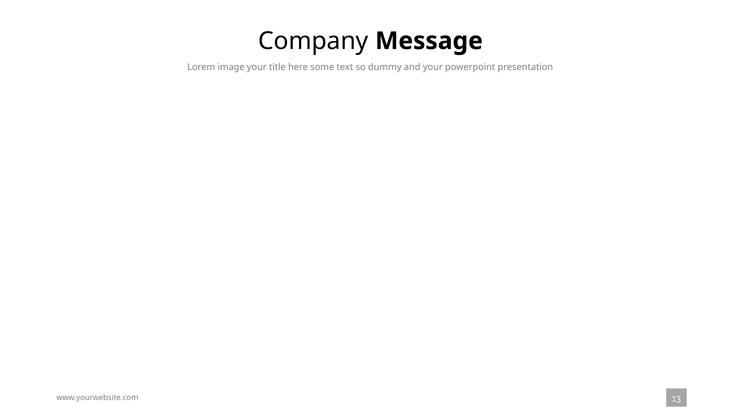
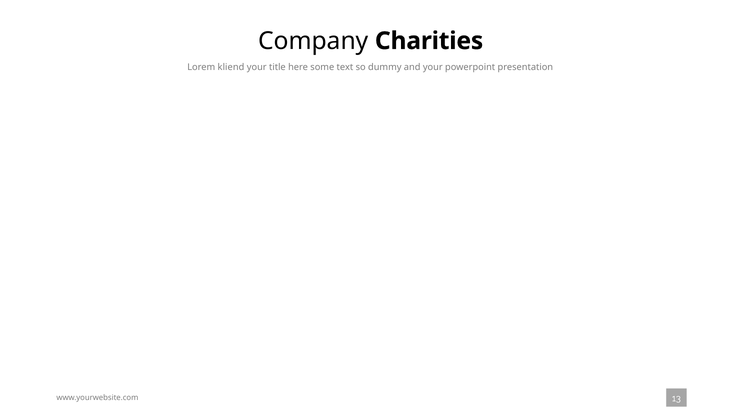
Message: Message -> Charities (429, 41)
image: image -> kliend (231, 67)
